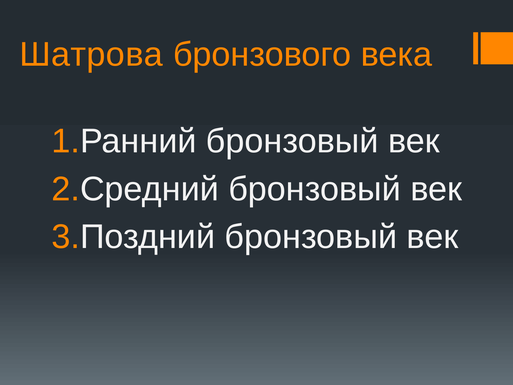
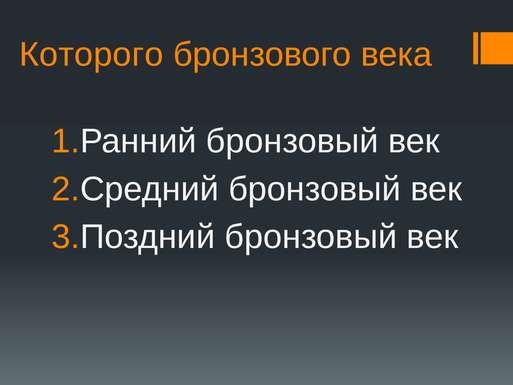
Шатрова: Шатрова -> Которого (91, 54)
